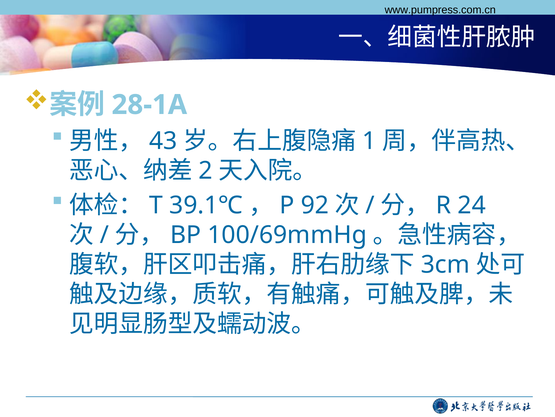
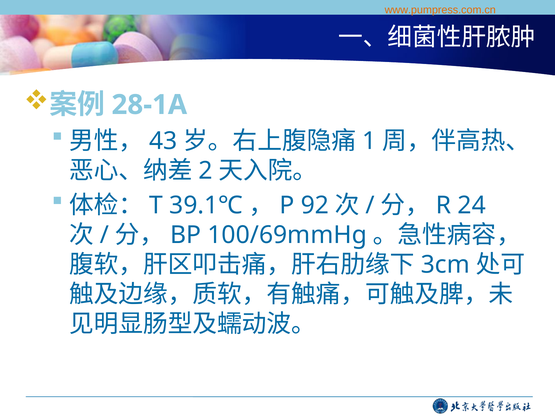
www.pumpress.com.cn colour: black -> orange (440, 10)
